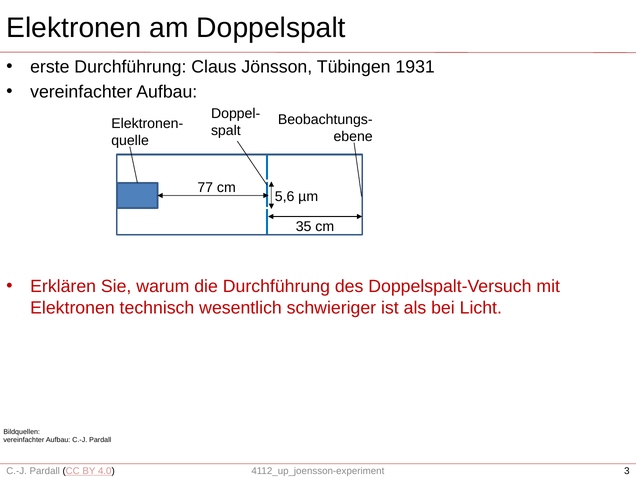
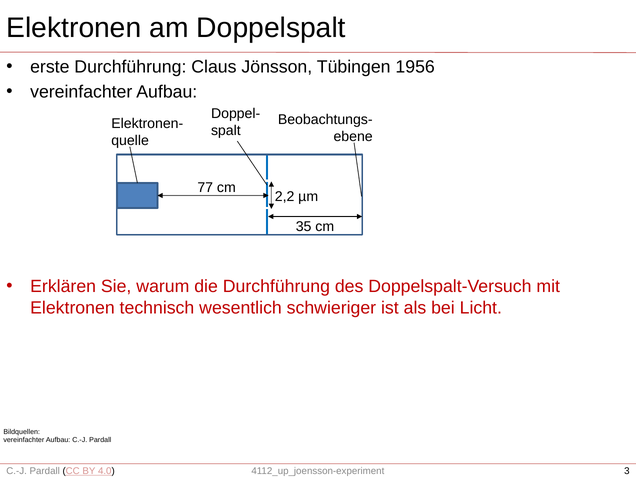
1931: 1931 -> 1956 (415, 67)
5,6: 5,6 -> 2,2 (285, 196)
